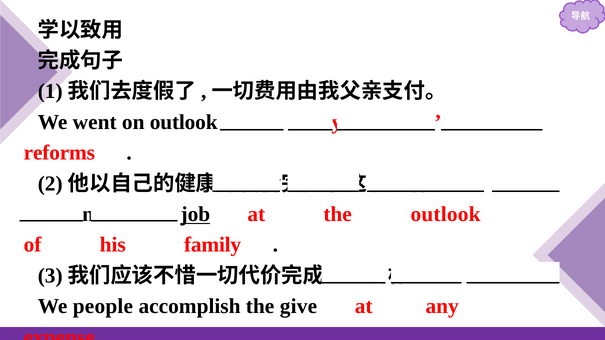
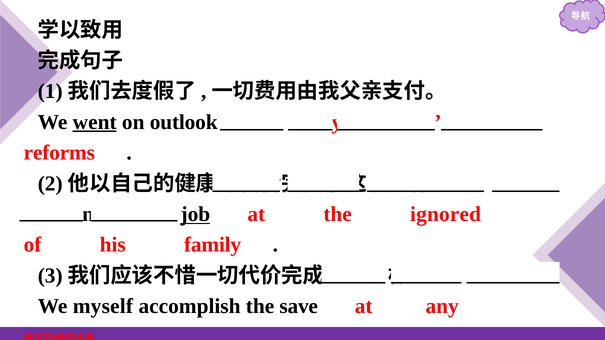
went underline: none -> present (95, 122)
the outlook: outlook -> ignored (446, 214)
people: people -> myself (103, 307)
give: give -> save (299, 307)
